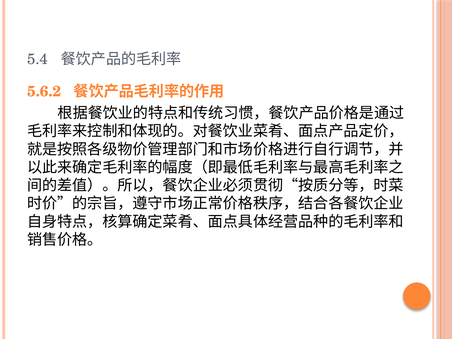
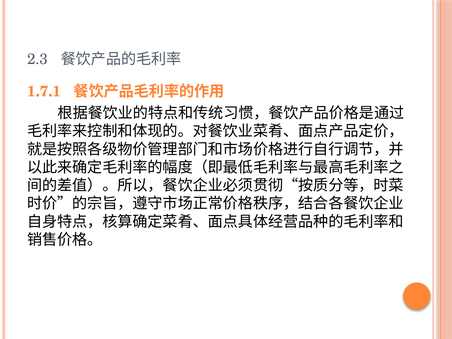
5.4: 5.4 -> 2.3 (37, 59)
5.6.2: 5.6.2 -> 1.7.1 (44, 91)
